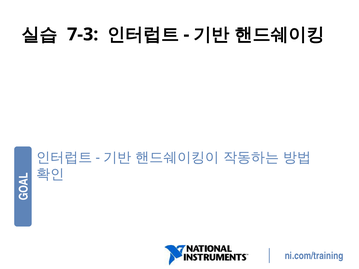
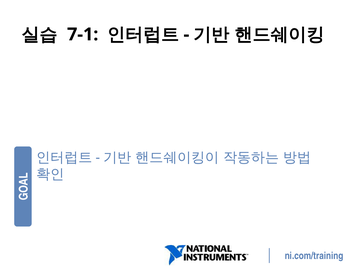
7-3: 7-3 -> 7-1 (83, 34)
